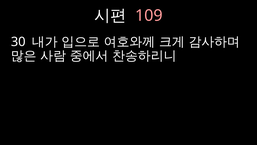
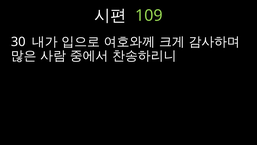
109 colour: pink -> light green (149, 15)
